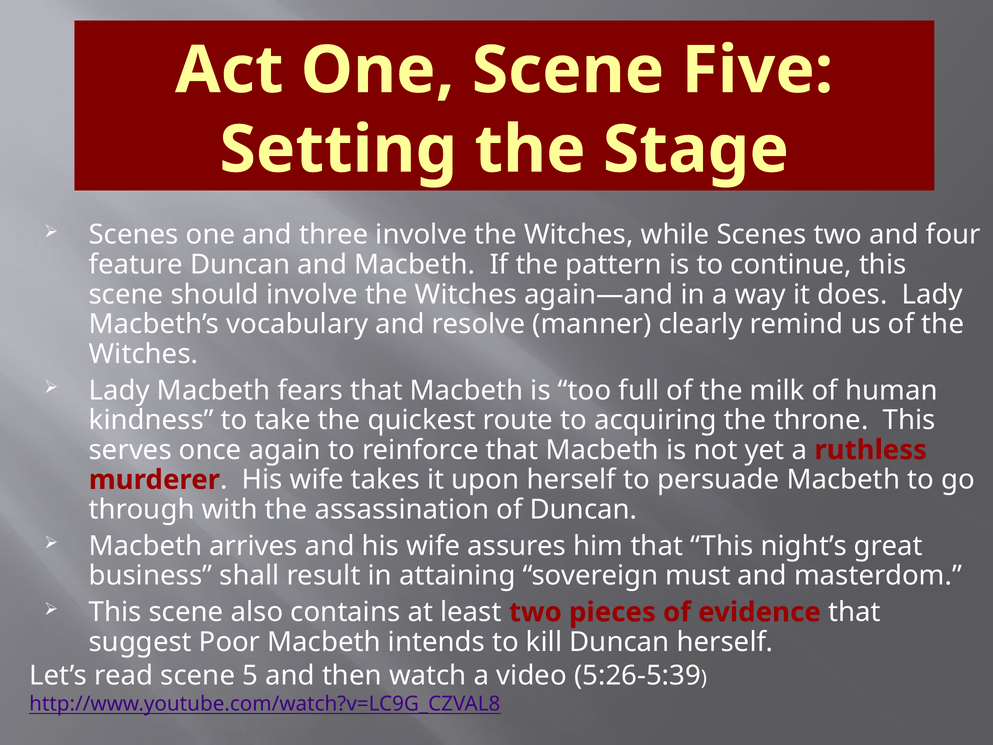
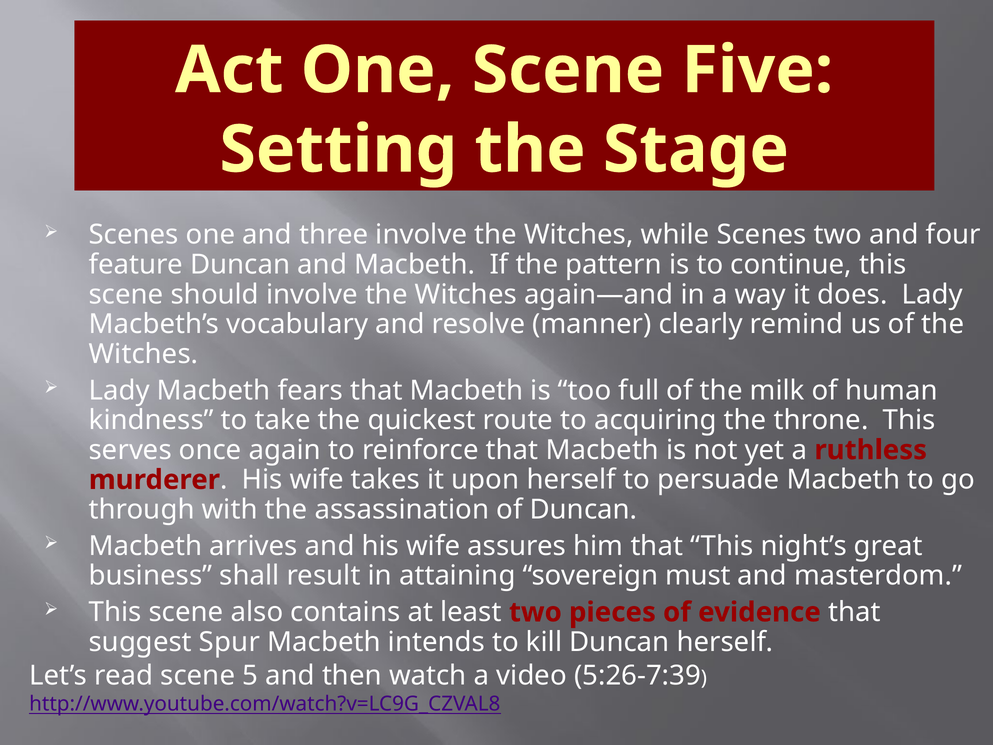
Poor: Poor -> Spur (229, 642)
5:26-5:39: 5:26-5:39 -> 5:26-7:39 (637, 675)
